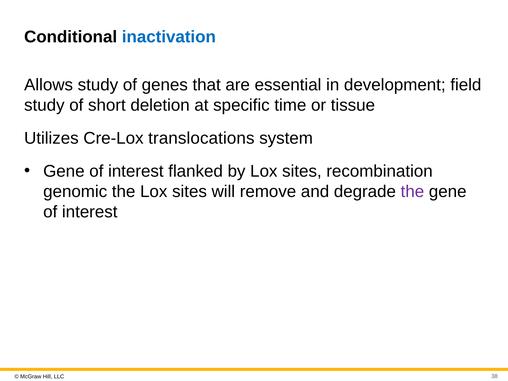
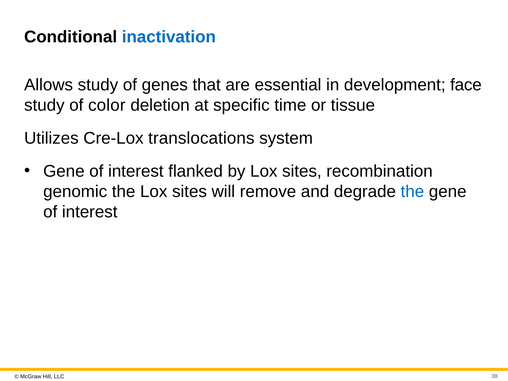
field: field -> face (466, 85)
short: short -> color (107, 105)
the colour: purple -> blue (412, 191)
